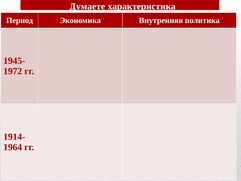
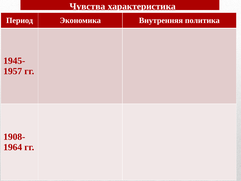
Думаете: Думаете -> Чувства (87, 6)
1972: 1972 -> 1957 (13, 71)
1914-: 1914- -> 1908- (14, 137)
